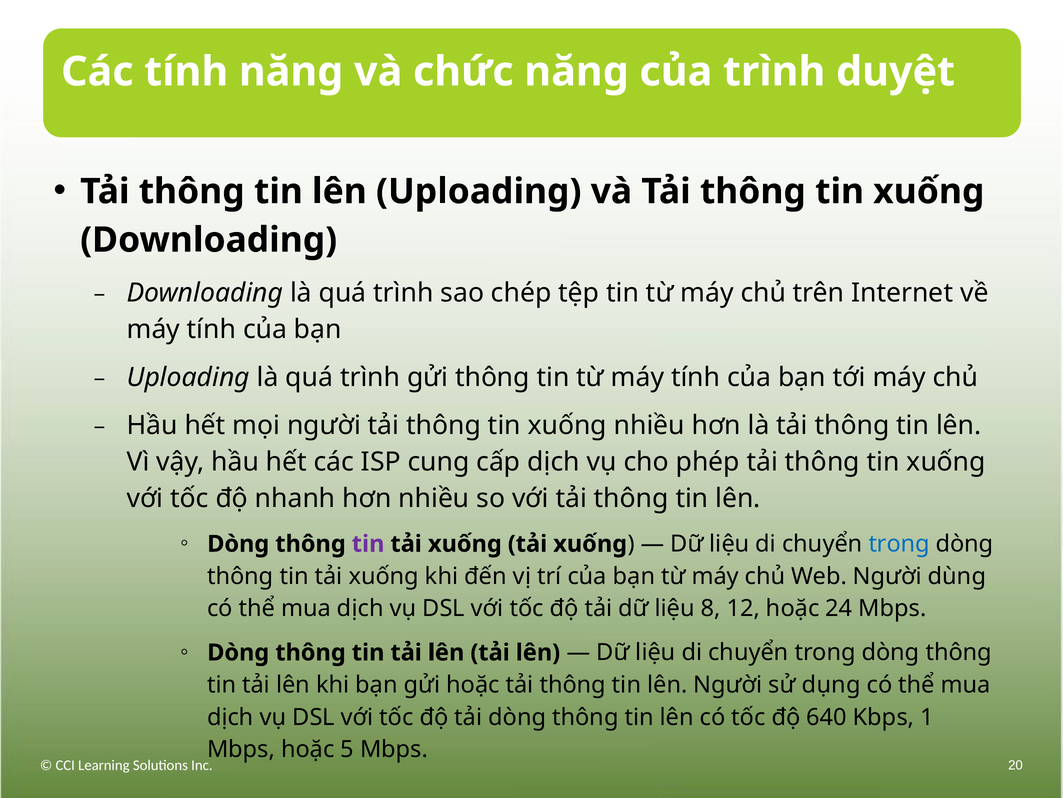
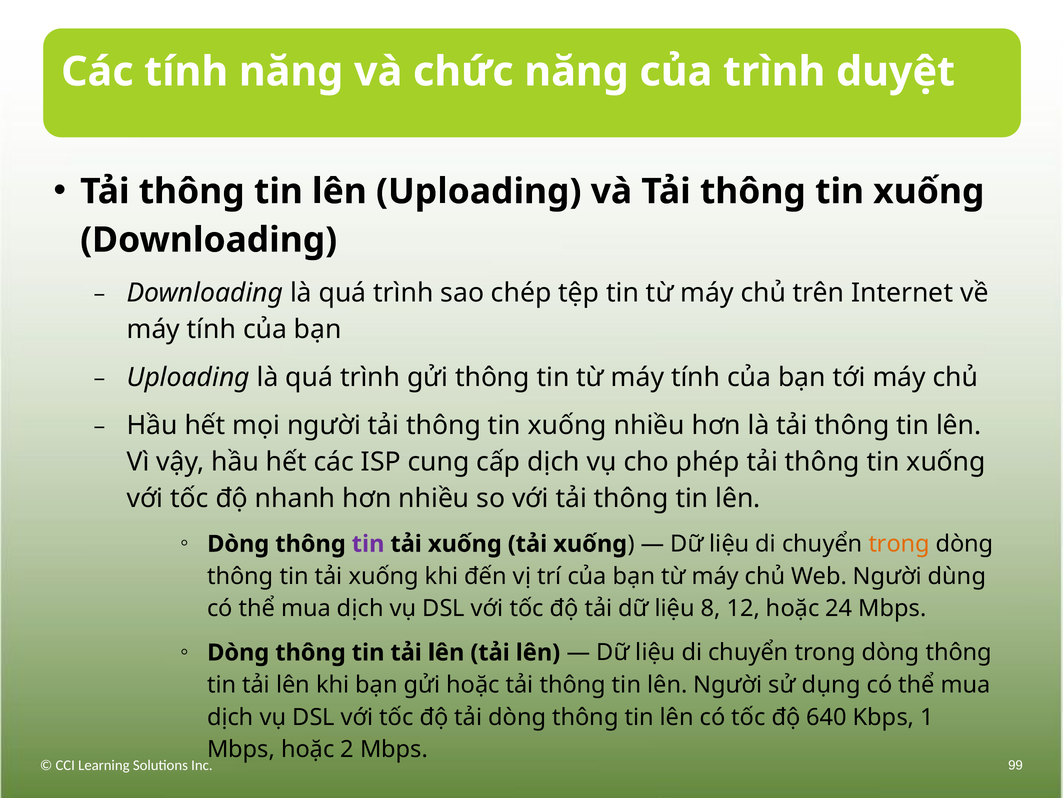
trong colour: blue -> orange (899, 543)
5: 5 -> 2 (347, 749)
20: 20 -> 99 (1016, 765)
